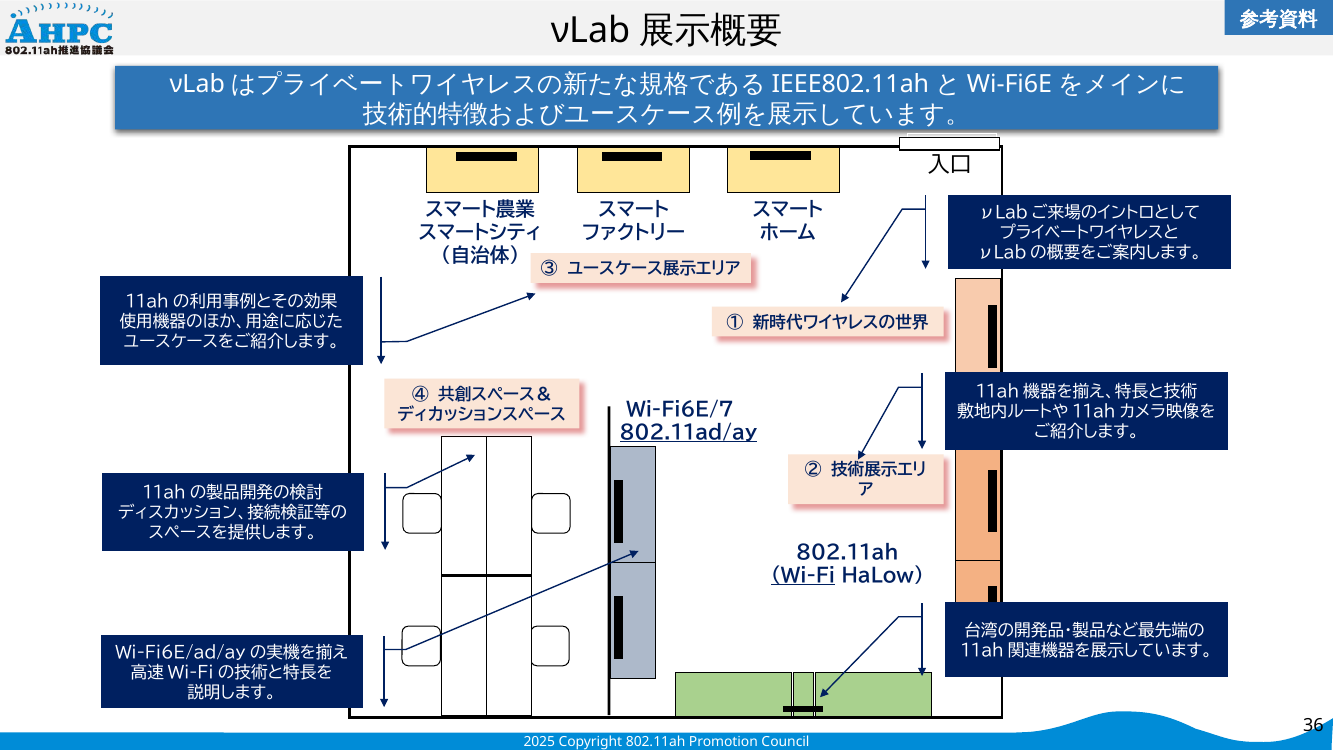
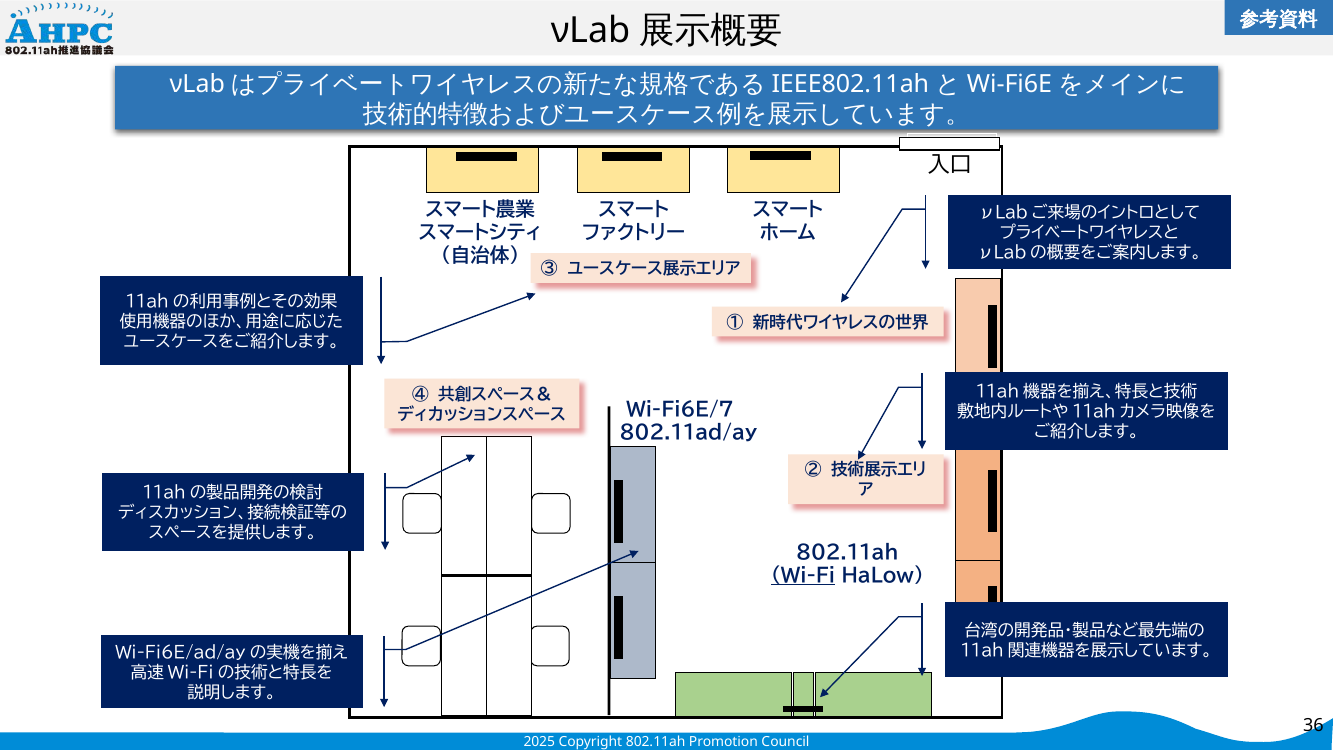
802.11ad/ay underline: present -> none (689, 433)
